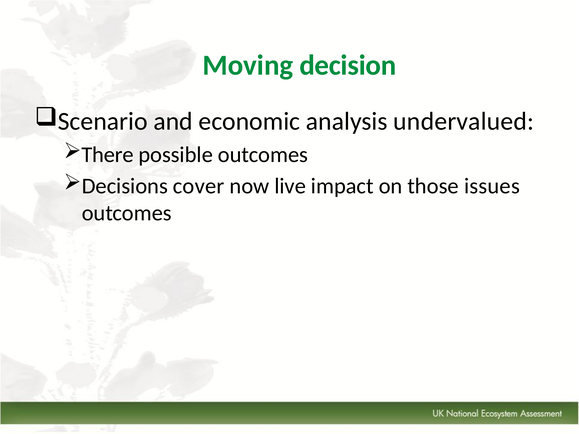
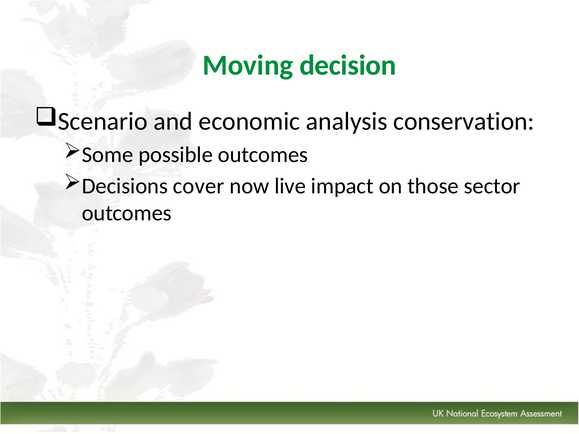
undervalued: undervalued -> conservation (464, 121)
There: There -> Some (108, 155)
issues: issues -> sector (492, 186)
